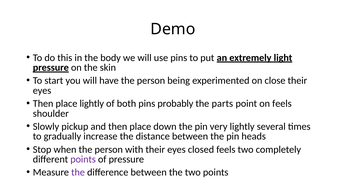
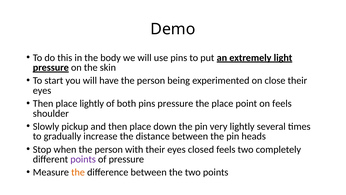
pins probably: probably -> pressure (175, 103)
the parts: parts -> place (222, 103)
the colour: purple -> orange (78, 172)
